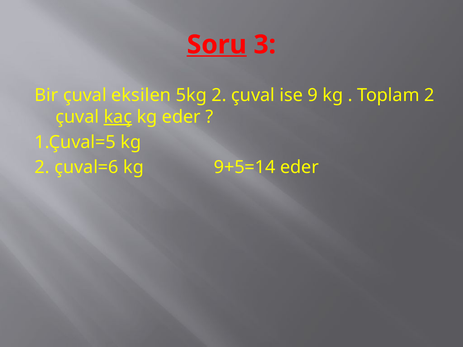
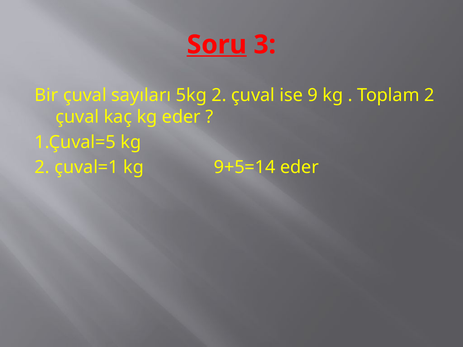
eksilen: eksilen -> sayıları (141, 95)
kaç underline: present -> none (118, 117)
çuval=6: çuval=6 -> çuval=1 (86, 167)
